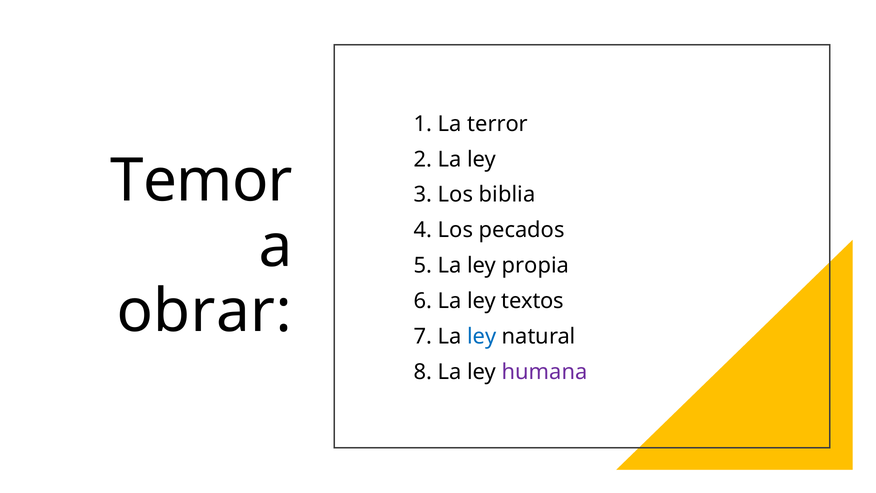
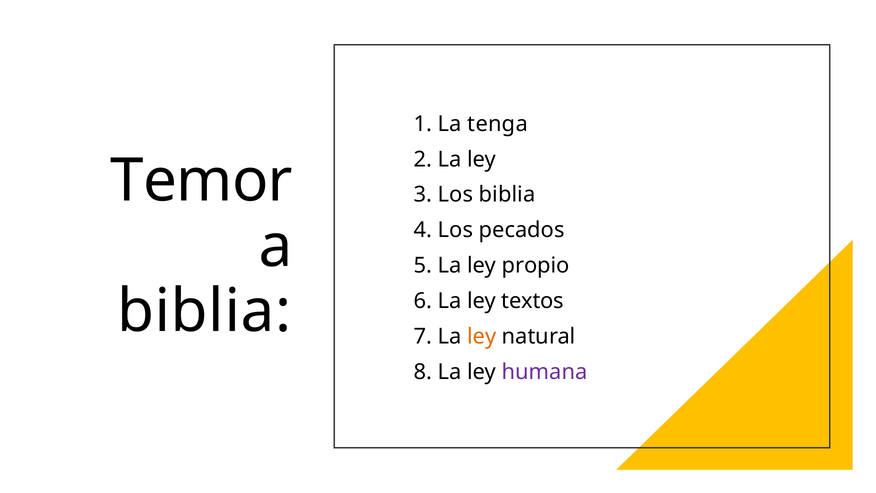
terror: terror -> tenga (498, 124)
propia: propia -> propio (536, 265)
obrar: obrar -> biblia (204, 311)
ley colour: blue -> orange (482, 336)
